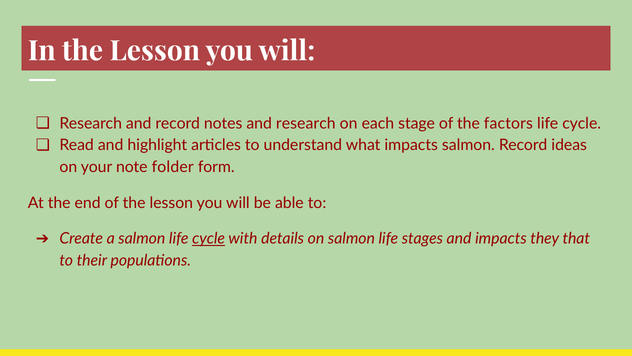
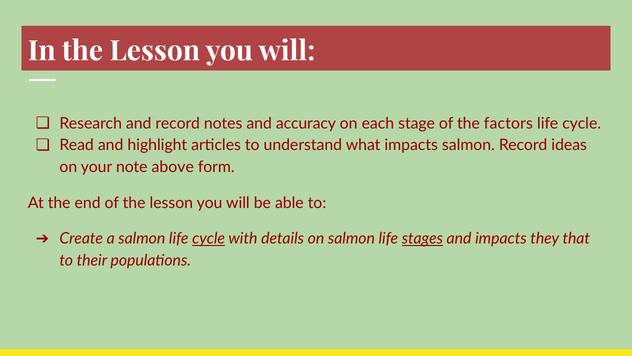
and research: research -> accuracy (306, 123)
folder: folder -> above (173, 167)
stages underline: none -> present (422, 238)
